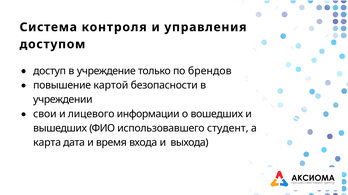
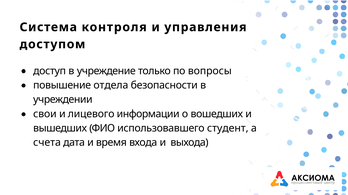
брендов: брендов -> вопросы (210, 71)
картой: картой -> отдела (111, 86)
карта: карта -> счета (47, 143)
